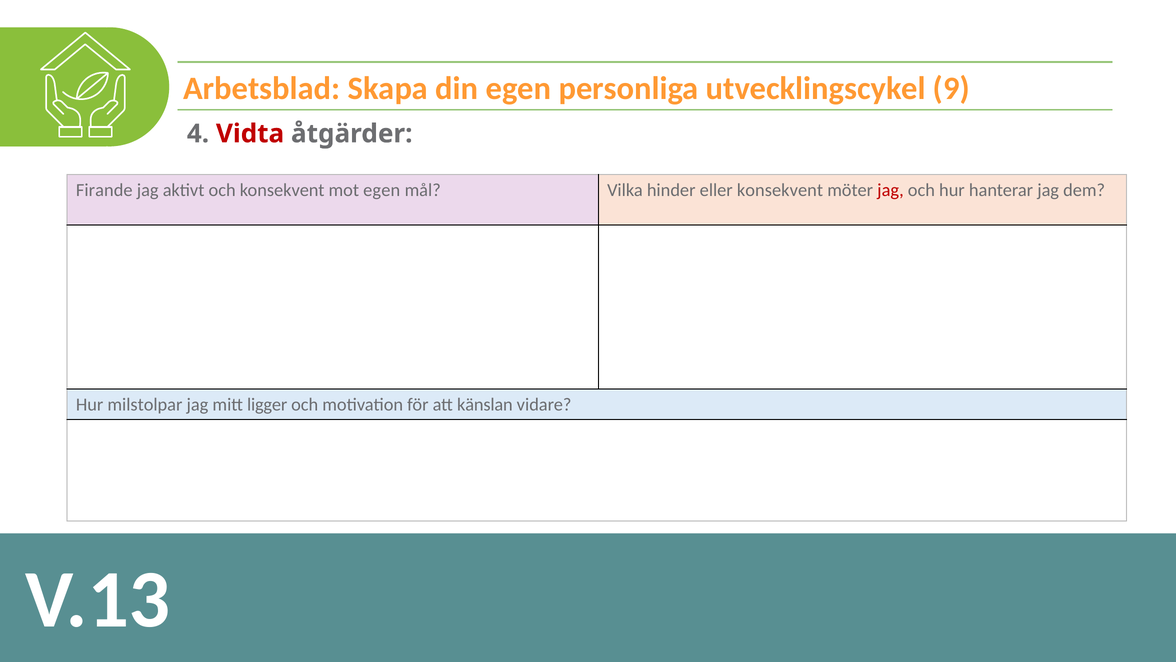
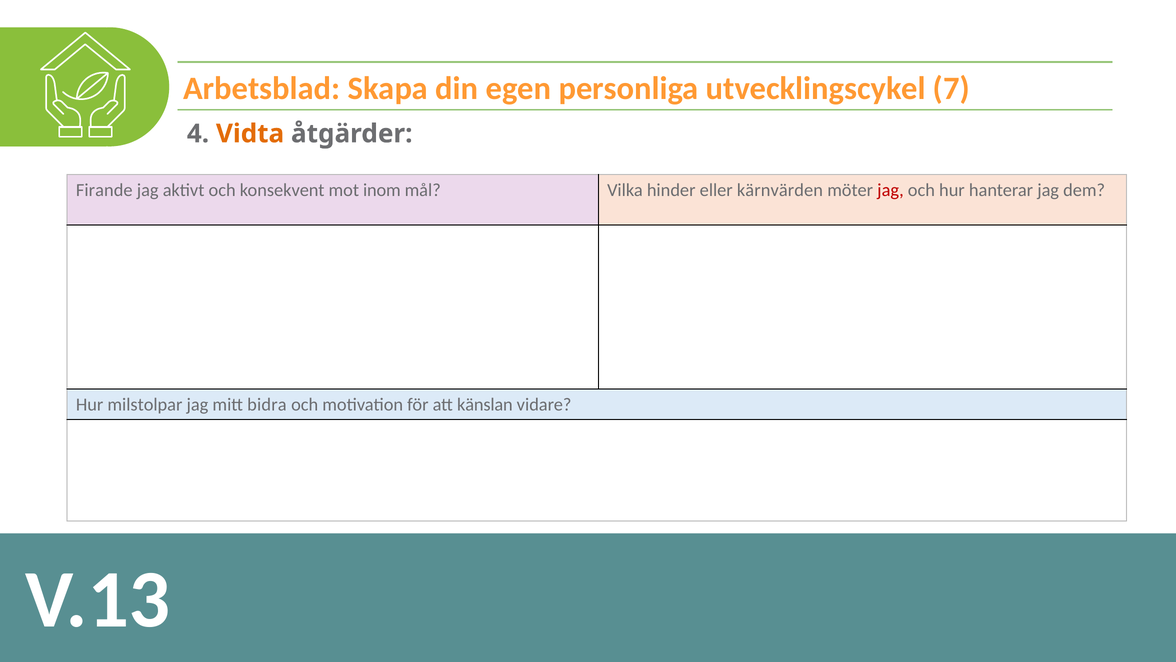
9: 9 -> 7 (951, 88)
Vidta colour: red -> orange (250, 134)
mot egen: egen -> inom (382, 190)
eller konsekvent: konsekvent -> kärnvärden (780, 190)
ligger: ligger -> bidra (267, 404)
